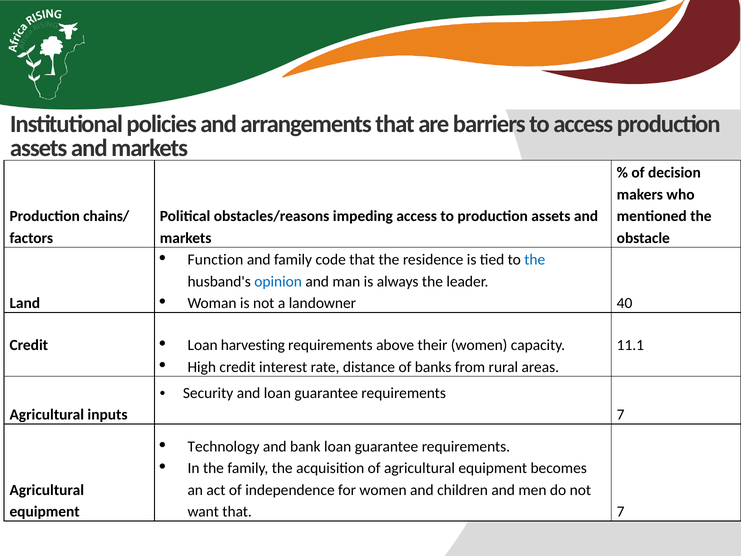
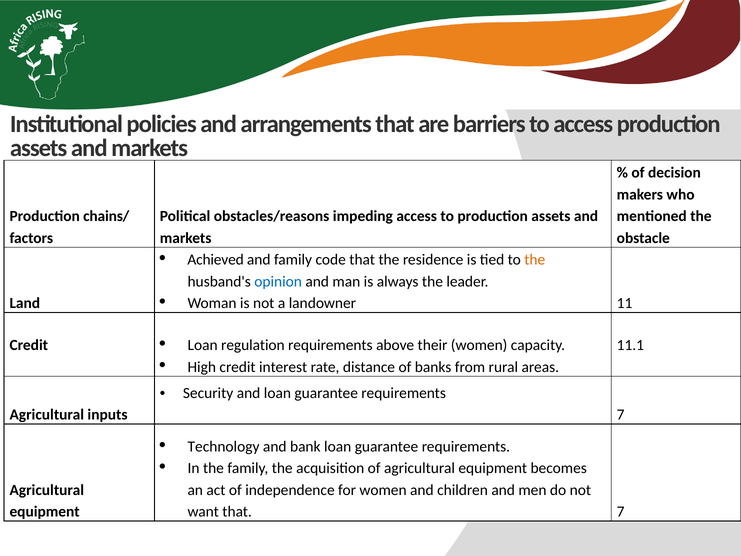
Function: Function -> Achieved (216, 260)
the colour: blue -> orange (535, 260)
40: 40 -> 11 (625, 303)
harvesting: harvesting -> regulation (253, 345)
